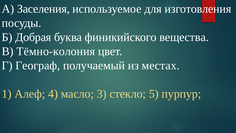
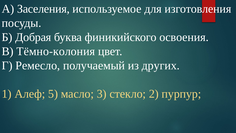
вещества: вещества -> освоения (184, 37)
Географ: Географ -> Ремесло (38, 65)
местах: местах -> других (161, 65)
4: 4 -> 5 (53, 94)
5: 5 -> 2 (154, 94)
